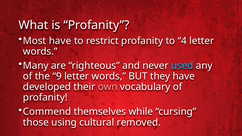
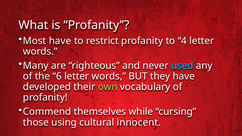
9: 9 -> 6 (57, 76)
own colour: pink -> light green (108, 87)
removed: removed -> innocent (139, 122)
